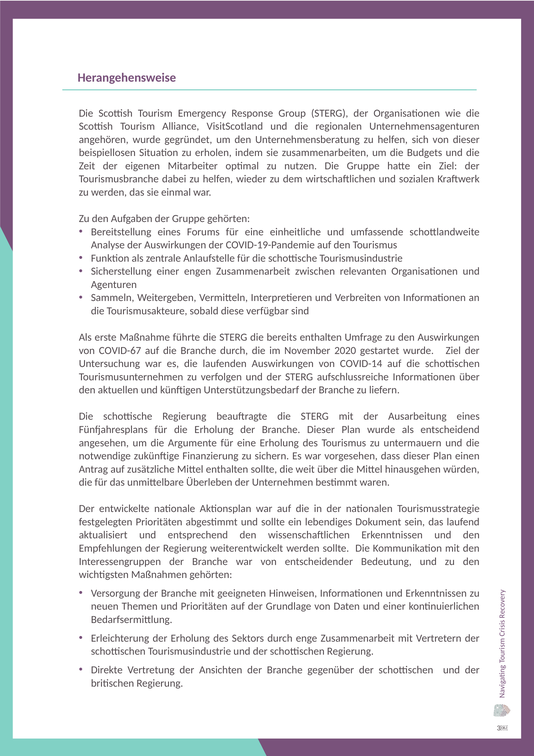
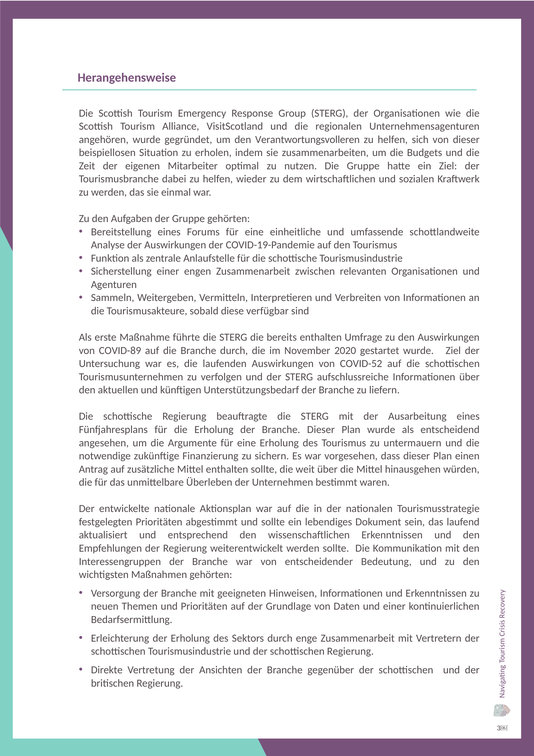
Unternehmensberatung: Unternehmensberatung -> Verantwortungsvolleren (308, 139)
COVID-67: COVID-67 -> COVID-89 (120, 350)
COVID-14: COVID-14 -> COVID-52 (361, 363)
